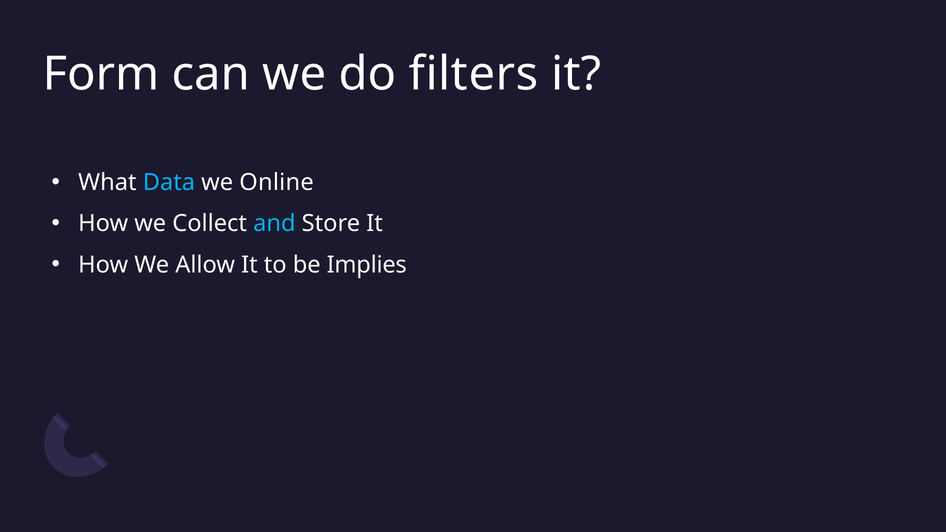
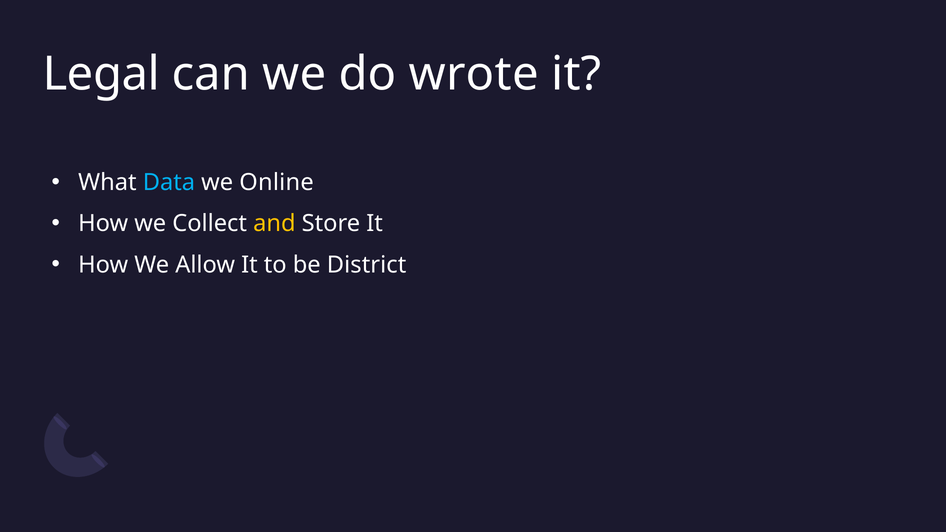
Form: Form -> Legal (101, 74)
filters: filters -> wrote (474, 74)
and colour: light blue -> yellow (274, 224)
Implies: Implies -> District (367, 265)
